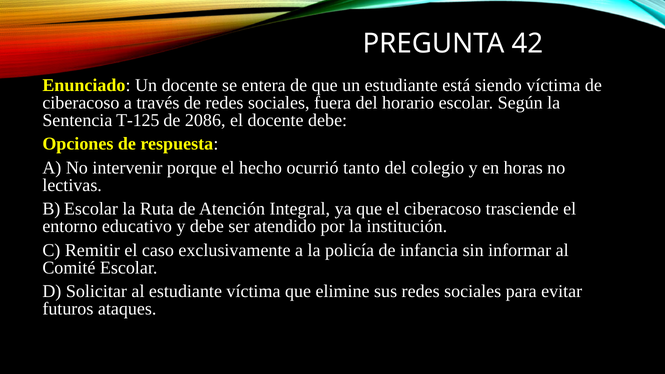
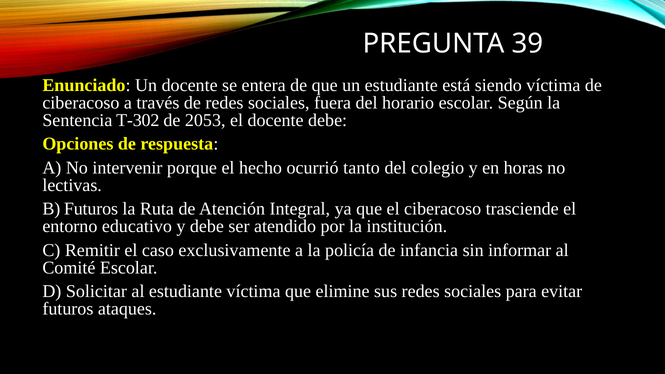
42: 42 -> 39 (527, 44)
T-125: T-125 -> T-302 (138, 120)
2086: 2086 -> 2053 (205, 120)
B Escolar: Escolar -> Futuros (91, 209)
